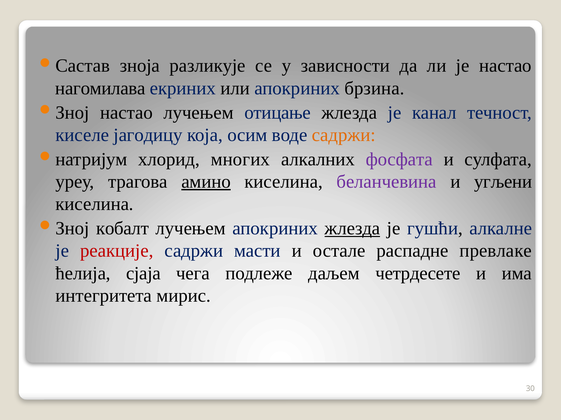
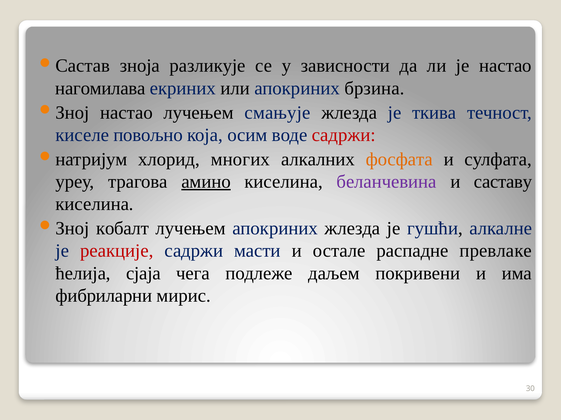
отицање: отицање -> смањује (278, 113)
канал: канал -> ткива (434, 113)
јагодицу: јагодицу -> повољно (148, 135)
садржи colour: orange -> red (344, 135)
фосфата colour: purple -> orange (399, 160)
угљени: угљени -> саставу (503, 182)
жлезда underline: present -> none (352, 229)
четрдесете: четрдесете -> покривени (418, 274)
интегритета: интегритета -> фибриларни (104, 296)
